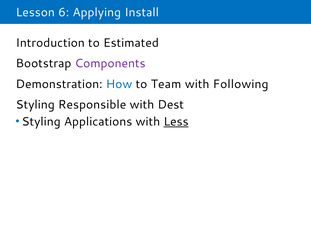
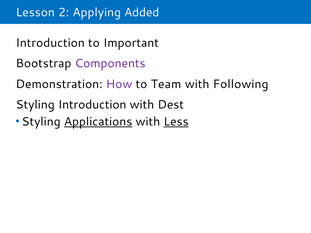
6: 6 -> 2 (64, 12)
Install: Install -> Added (142, 12)
Estimated: Estimated -> Important (131, 43)
How colour: blue -> purple (119, 84)
Styling Responsible: Responsible -> Introduction (92, 105)
Applications underline: none -> present (98, 122)
